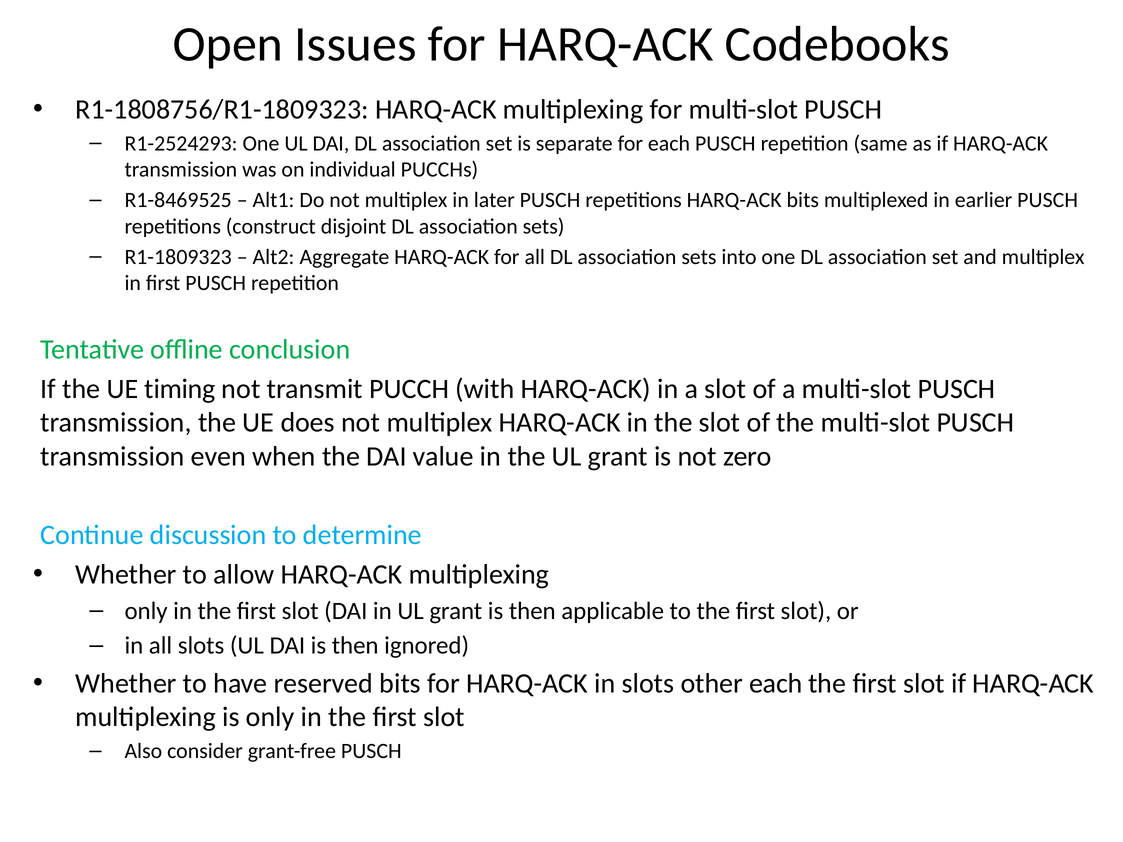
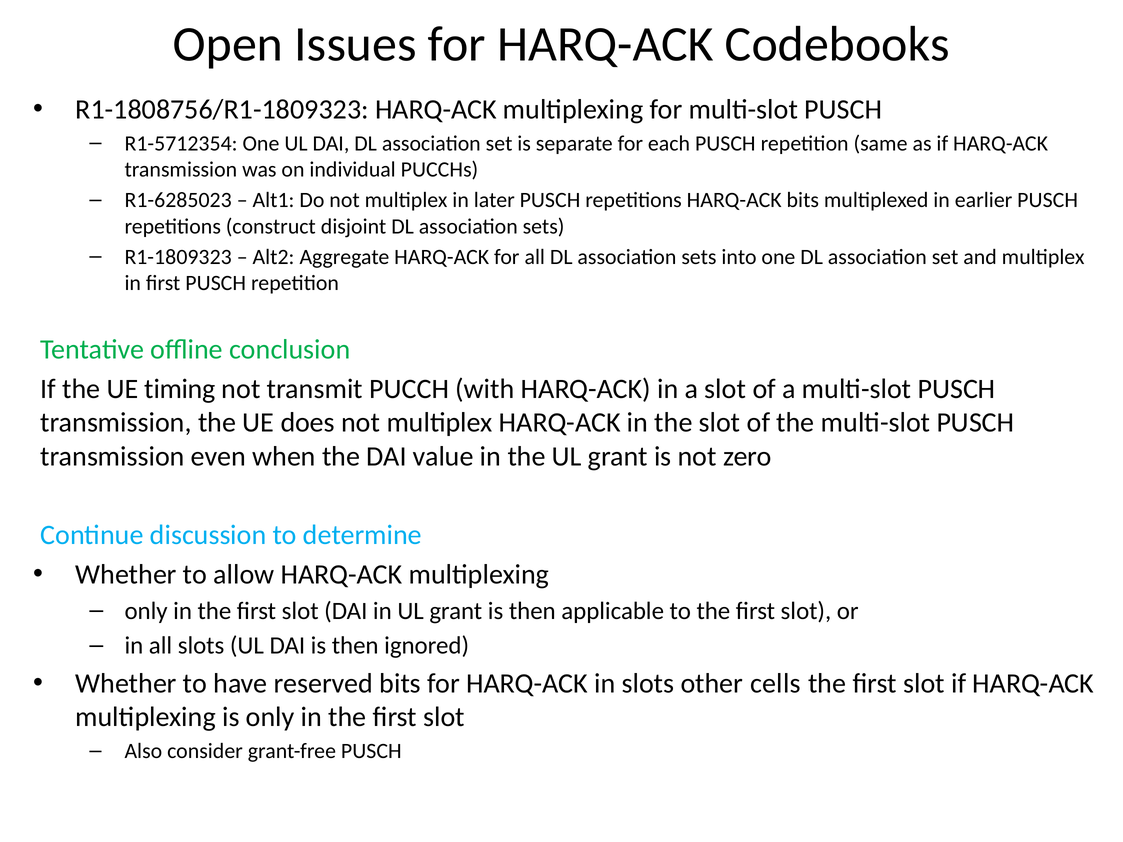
R1-2524293: R1-2524293 -> R1-5712354 (181, 143)
R1-8469525: R1-8469525 -> R1-6285023 (178, 200)
other each: each -> cells (776, 684)
